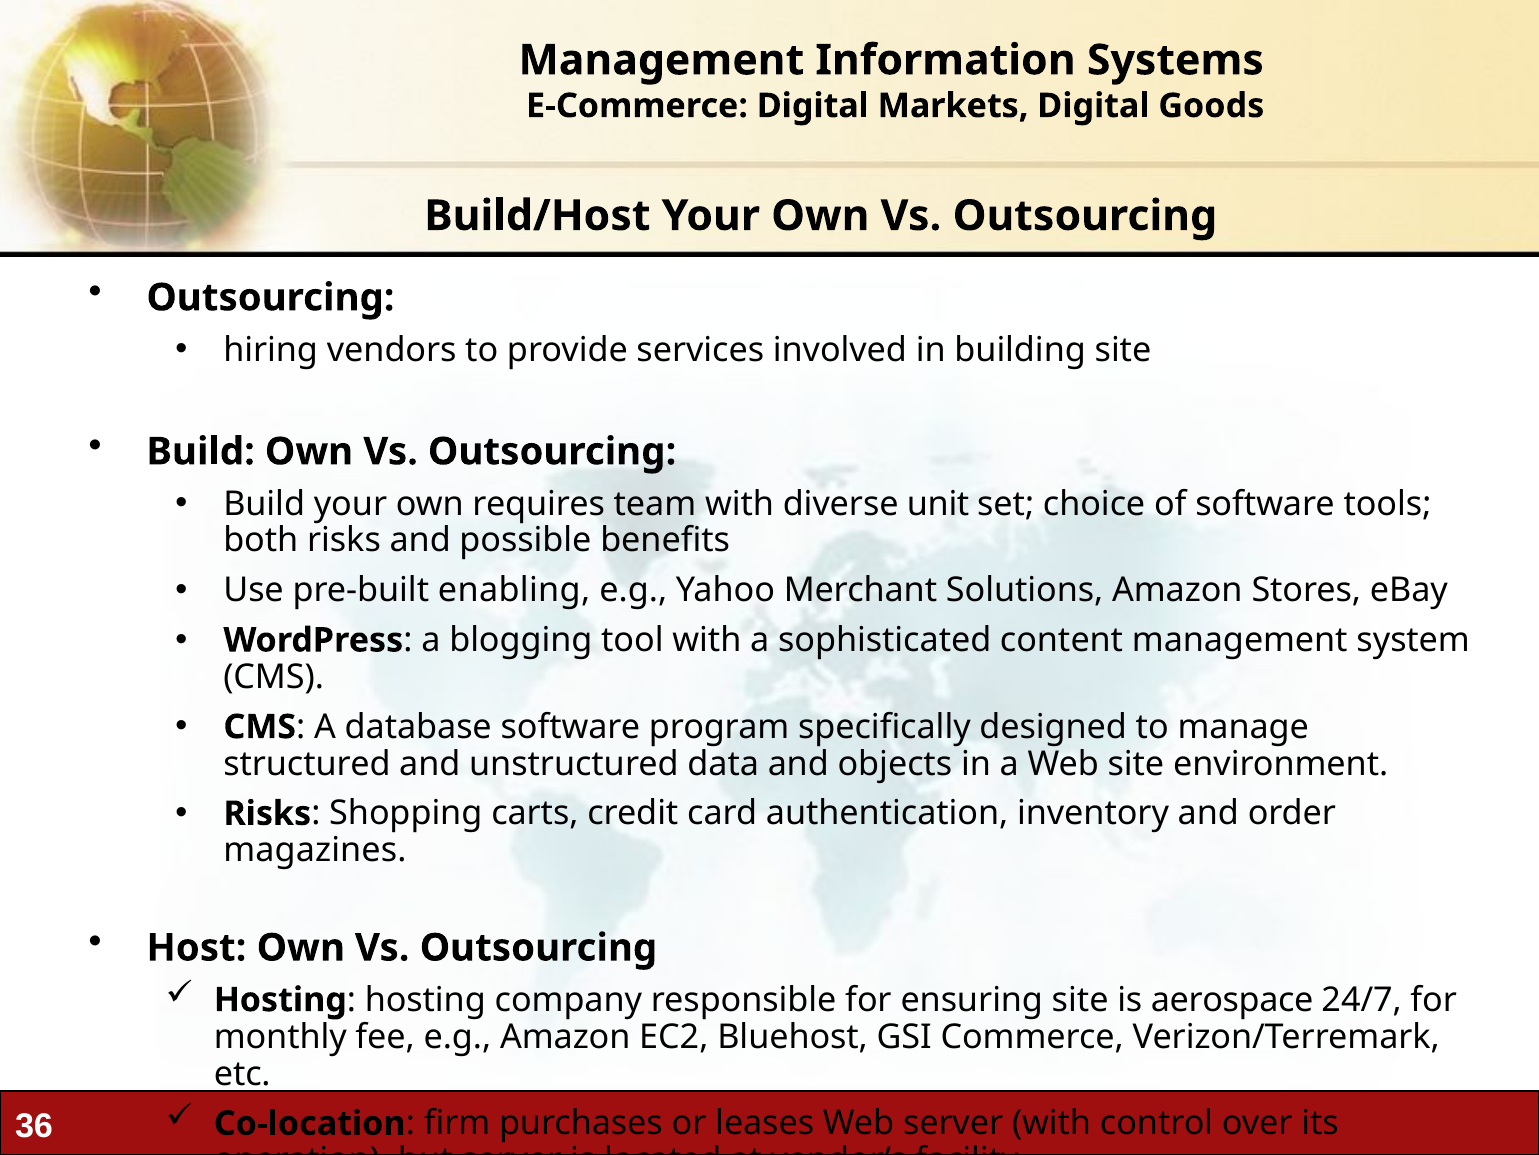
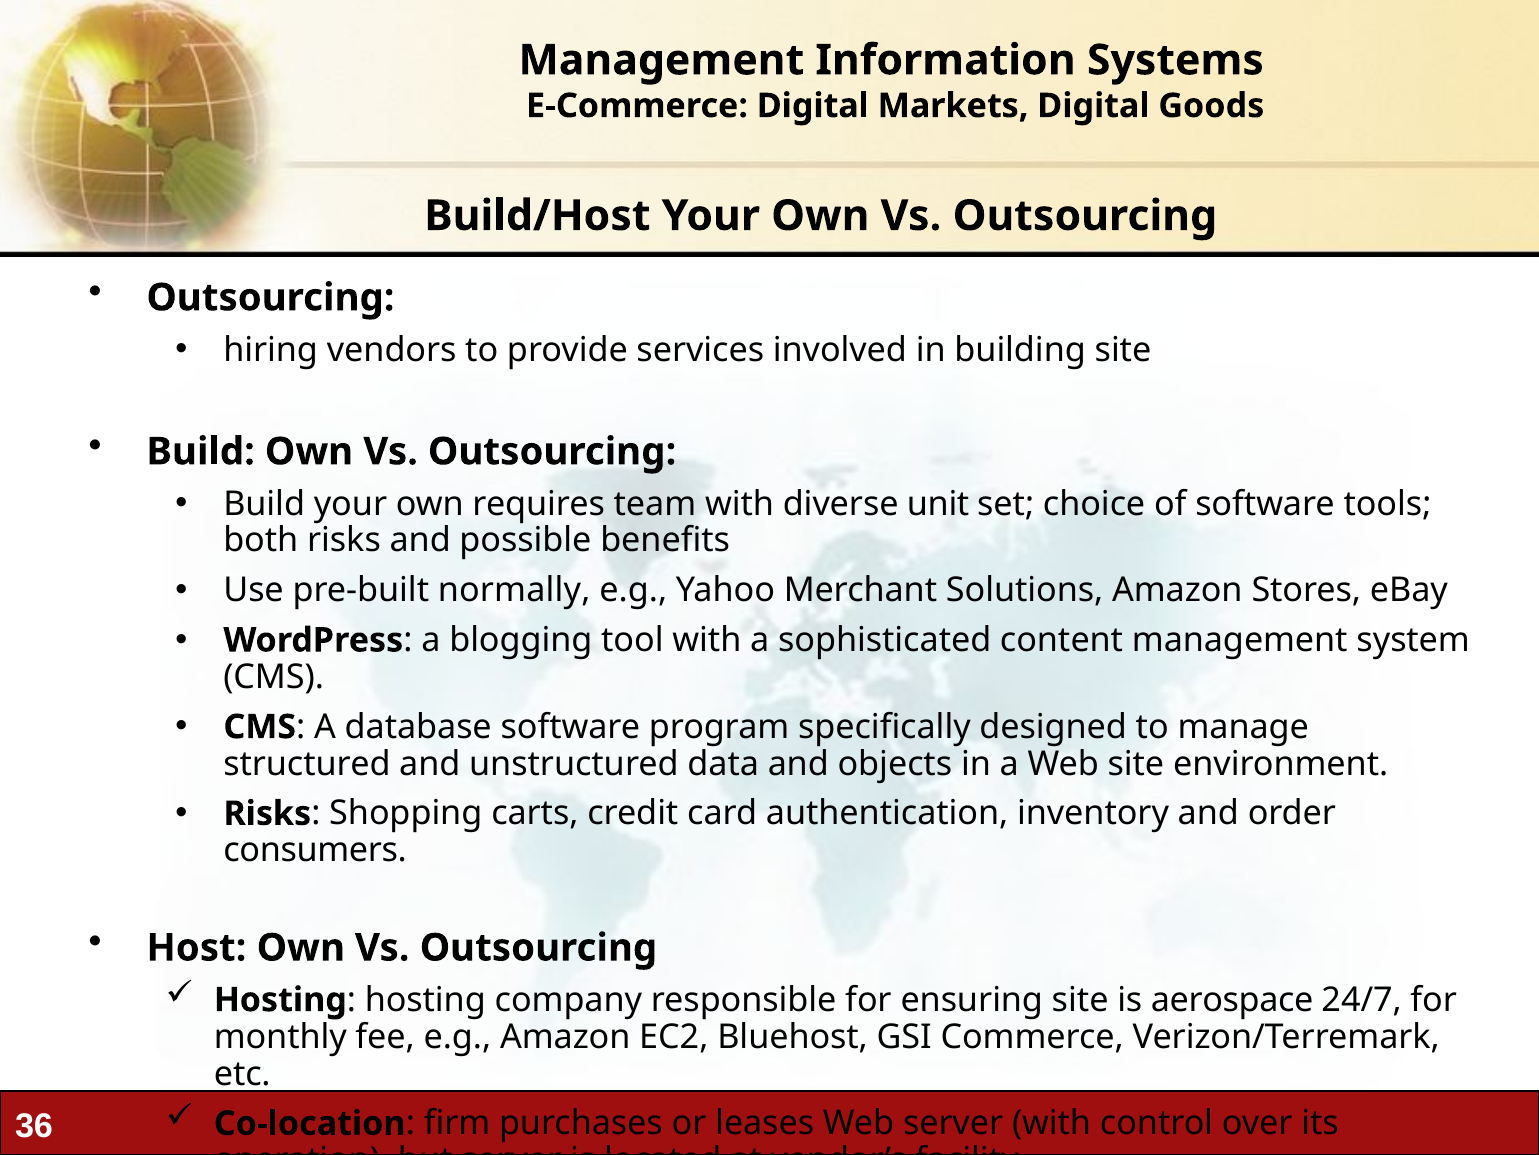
enabling: enabling -> normally (514, 590)
magazines: magazines -> consumers (315, 850)
